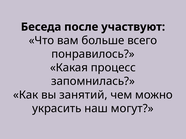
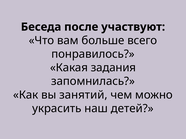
процесс: процесс -> задания (113, 68)
могут: могут -> детей (132, 109)
